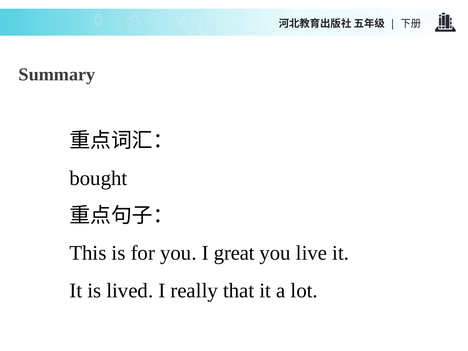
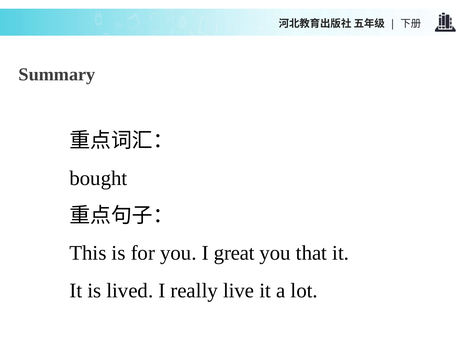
live: live -> that (312, 253)
that: that -> live (239, 290)
